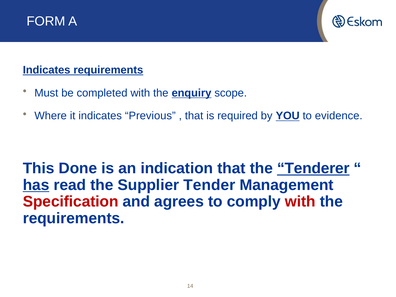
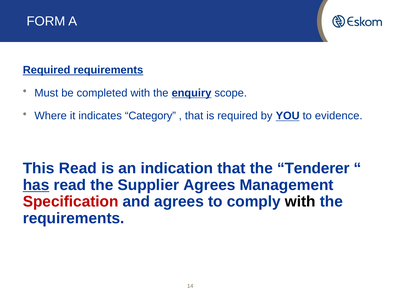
Indicates: Indicates -> Required (47, 70)
Previous: Previous -> Category (150, 116)
This Done: Done -> Read (78, 168)
Tenderer underline: present -> none (313, 168)
Supplier Tender: Tender -> Agrees (209, 185)
with colour: red -> black (300, 202)
